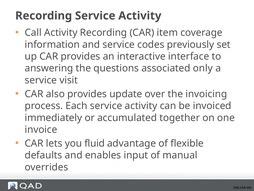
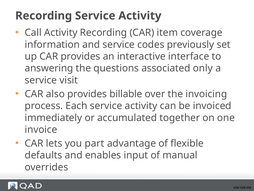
update: update -> billable (126, 94)
fluid: fluid -> part (95, 143)
